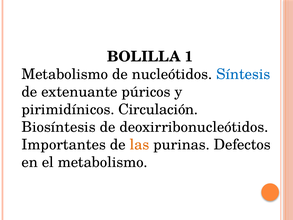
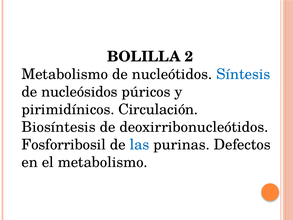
1: 1 -> 2 (189, 57)
extenuante: extenuante -> nucleósidos (79, 92)
Importantes: Importantes -> Fosforribosil (64, 145)
las colour: orange -> blue (140, 145)
